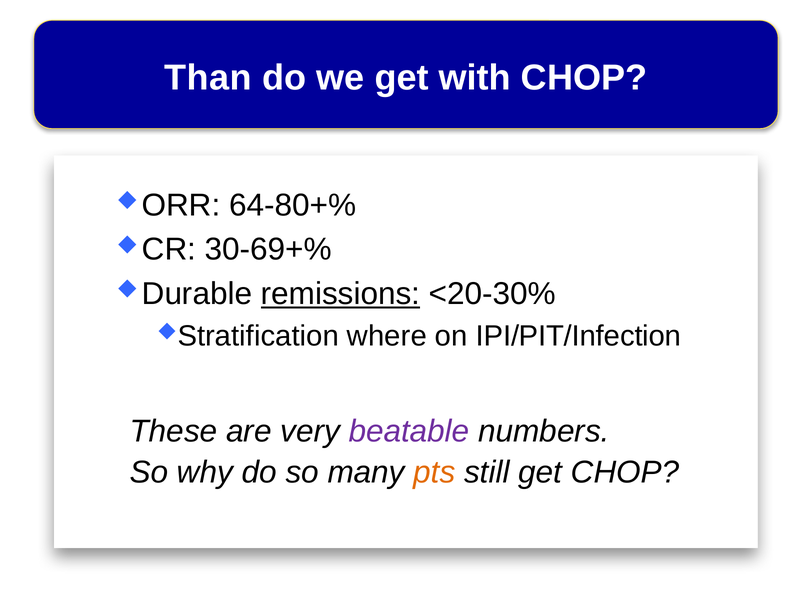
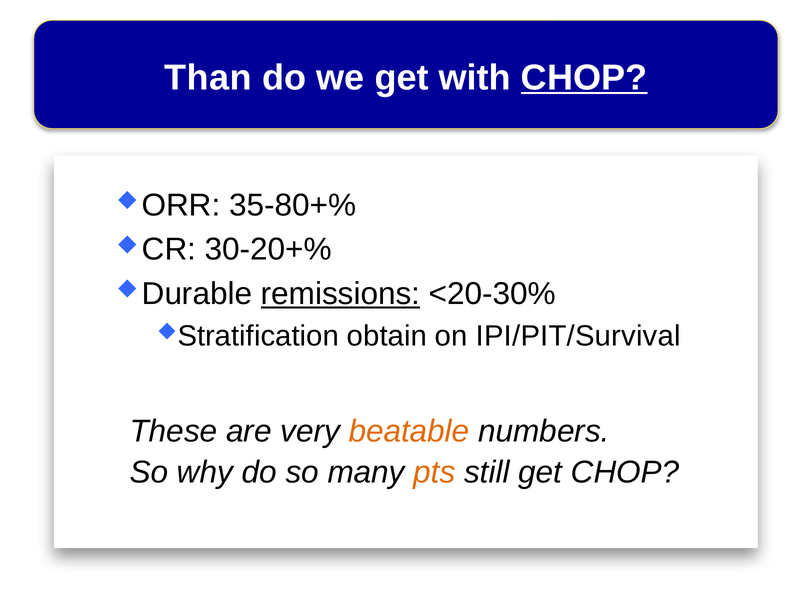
CHOP underline: none -> present (584, 78)
64-80+%: 64-80+% -> 35-80+% (293, 205)
30-69+%: 30-69+% -> 30-20+% (268, 249)
where: where -> obtain (387, 336)
IPI/PIT/Infection: IPI/PIT/Infection -> IPI/PIT/Survival (578, 336)
beatable colour: purple -> orange (409, 431)
